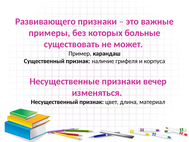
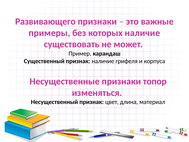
которых больные: больные -> наличие (142, 33)
вечер: вечер -> топор (155, 81)
